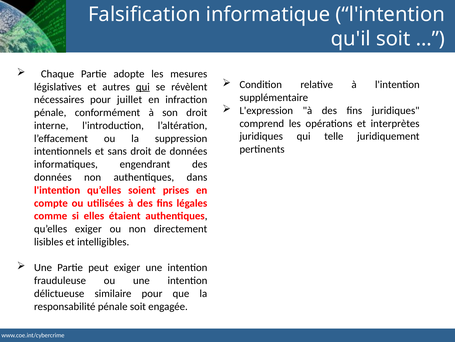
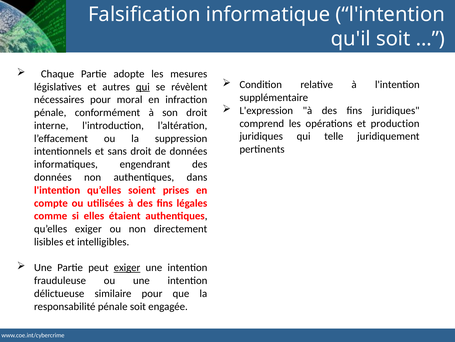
juillet: juillet -> moral (130, 99)
interprètes: interprètes -> production (395, 123)
exiger underline: none -> present (127, 267)
